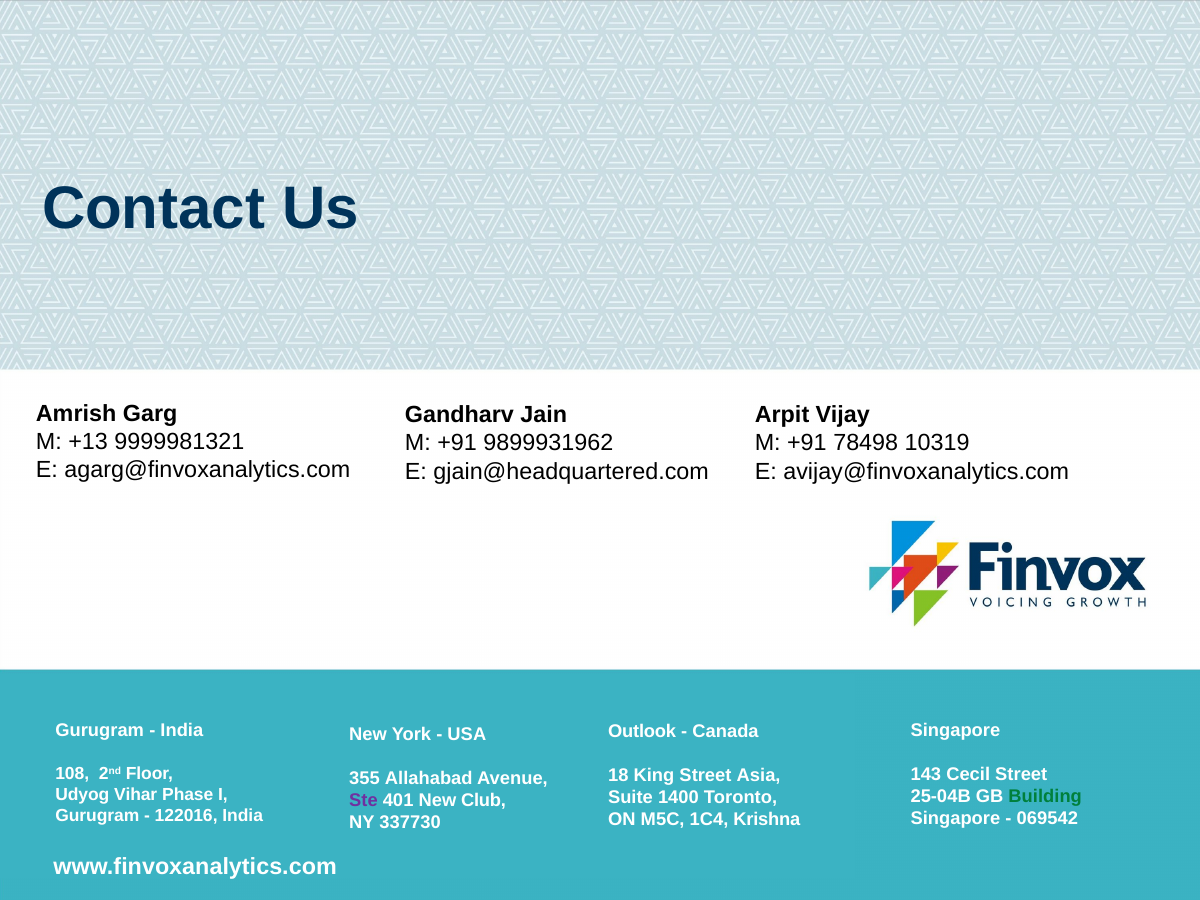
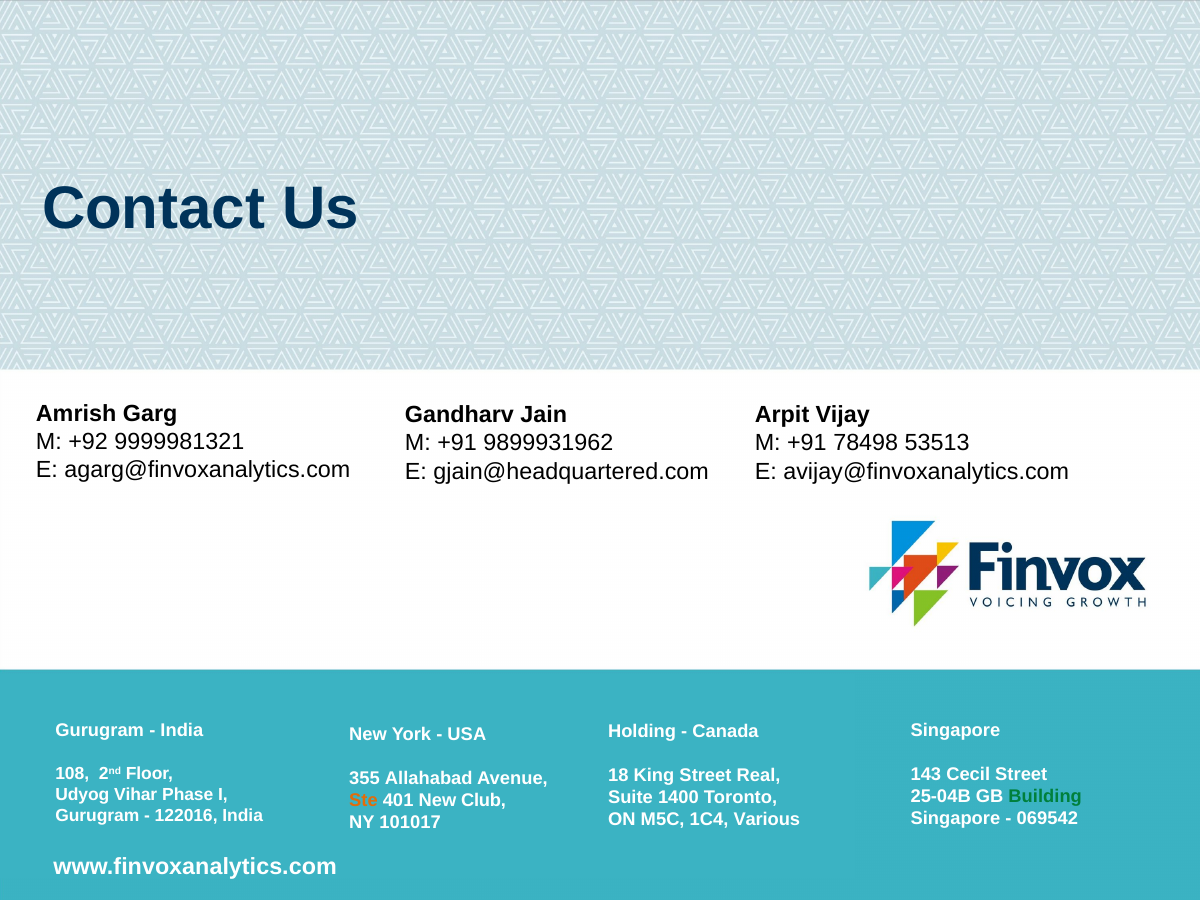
+13: +13 -> +92 (88, 442)
10319: 10319 -> 53513 (937, 443)
Outlook: Outlook -> Holding (642, 731)
Asia: Asia -> Real (759, 775)
Ste colour: purple -> orange (363, 801)
Krishna: Krishna -> Various (767, 819)
337730: 337730 -> 101017 (410, 823)
